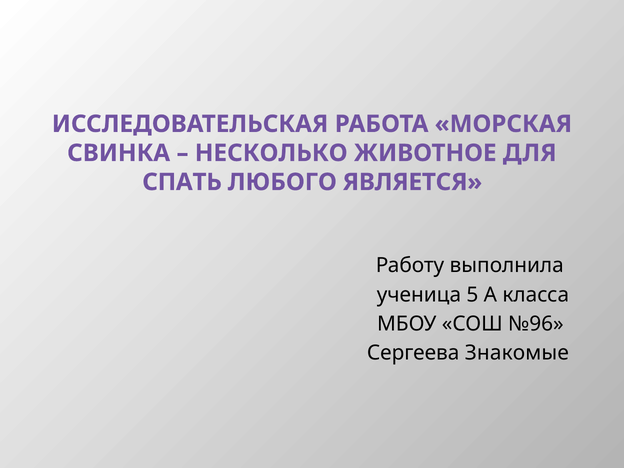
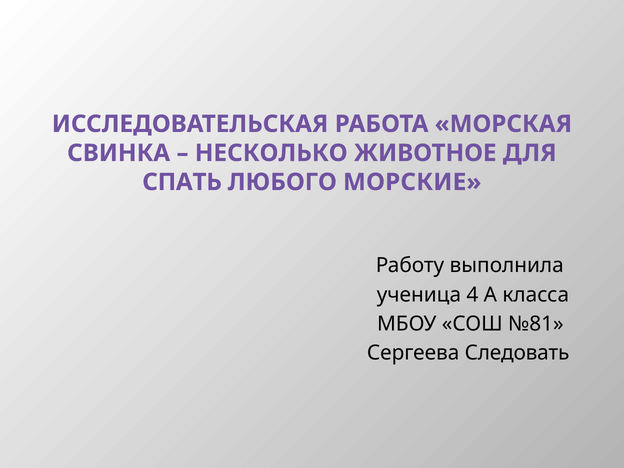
ЯВЛЯЕТСЯ: ЯВЛЯЕТСЯ -> МОРСКИЕ (412, 182)
5: 5 -> 4 (472, 295)
№96: №96 -> №81 (536, 324)
Знакомые: Знакомые -> Следовать (517, 353)
